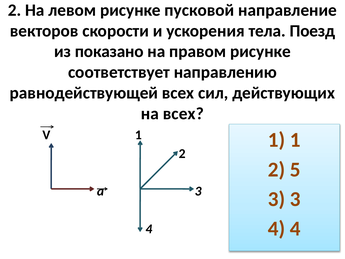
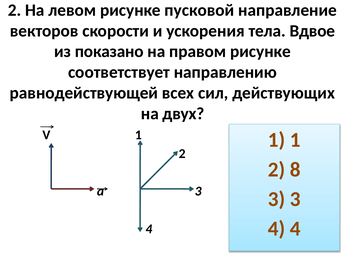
Поезд: Поезд -> Вдвое (312, 31)
на всех: всех -> двух (183, 114)
5: 5 -> 8 (295, 169)
